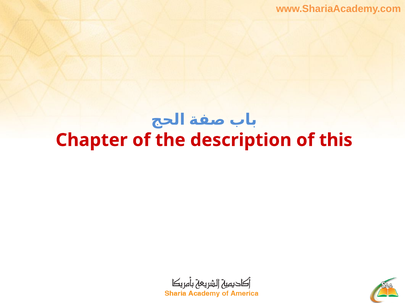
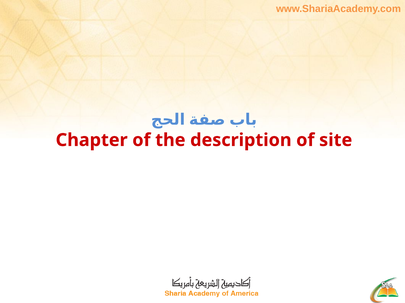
this: this -> site (336, 140)
